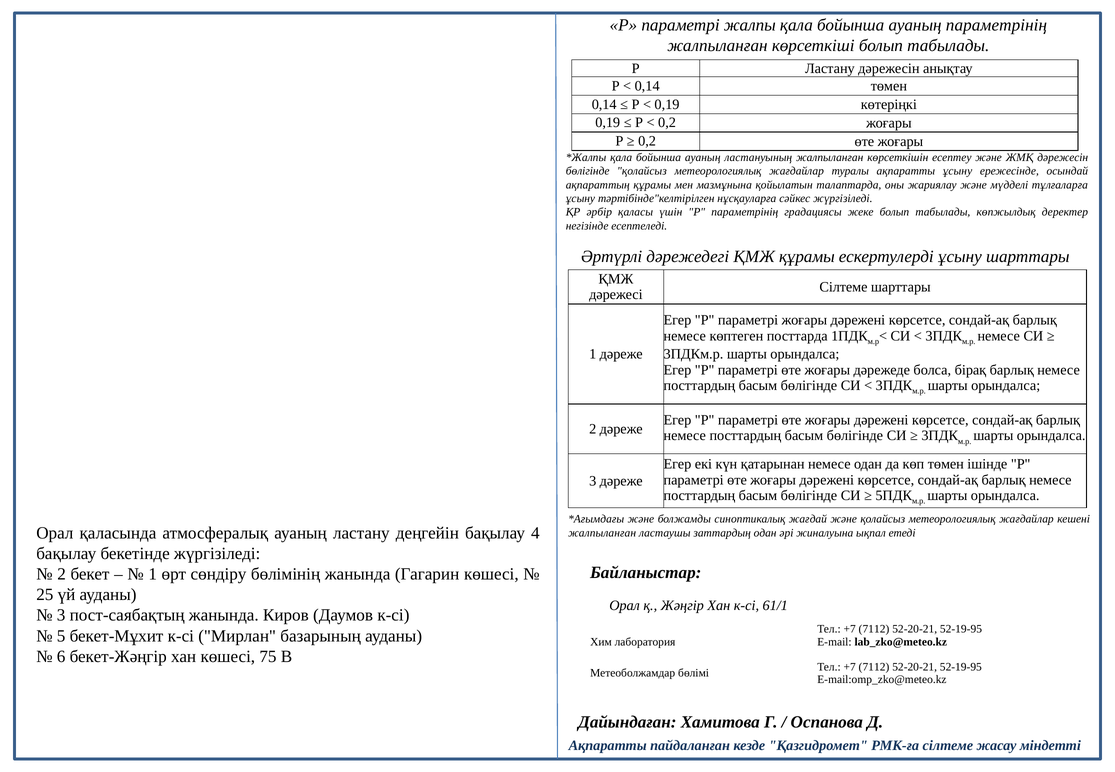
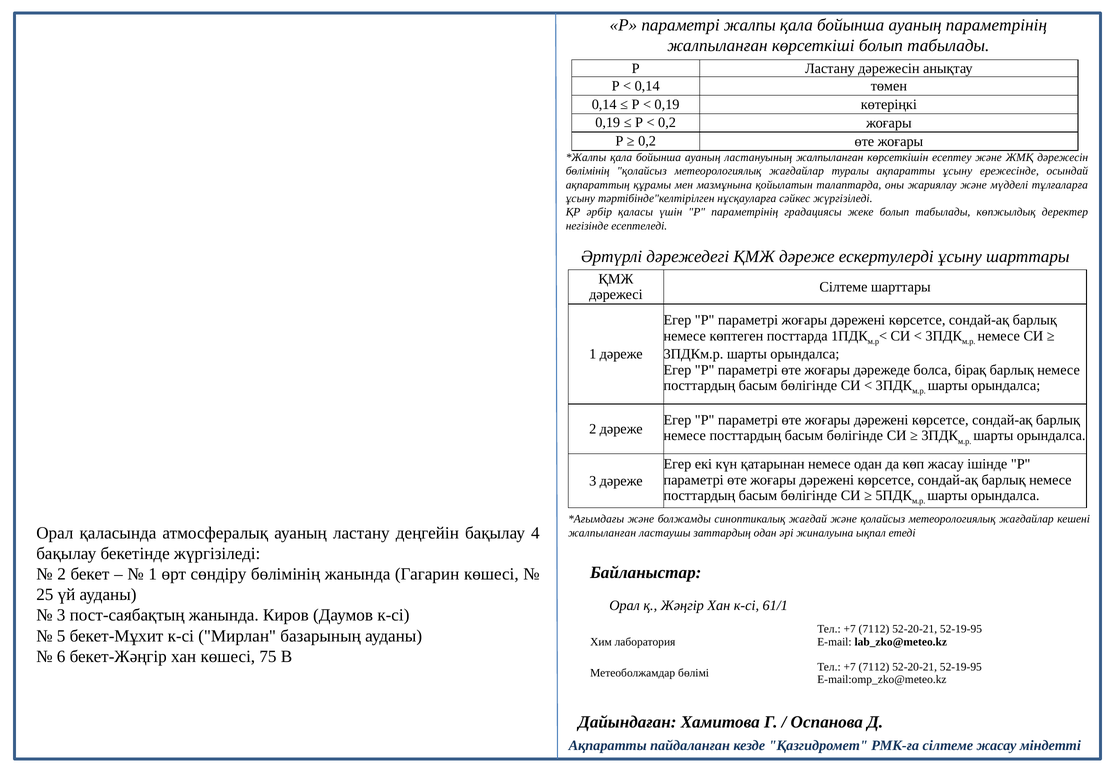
бөлігінде: бөлігінде -> бөлімінің (588, 171)
ҚМЖ құрамы: құрамы -> дәреже (807, 257)
көп төмен: төмен -> жасау (946, 464)
